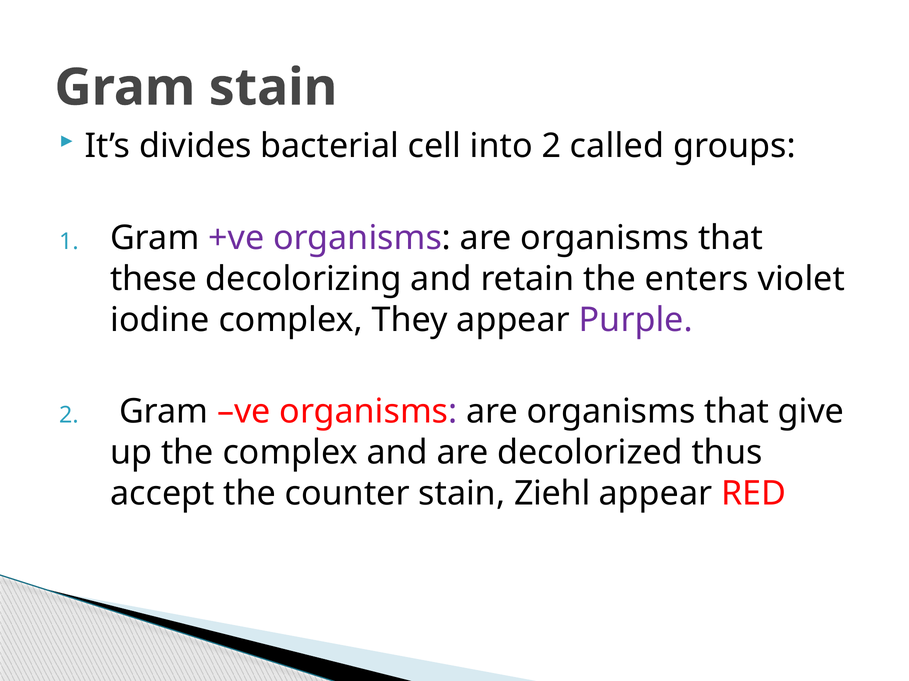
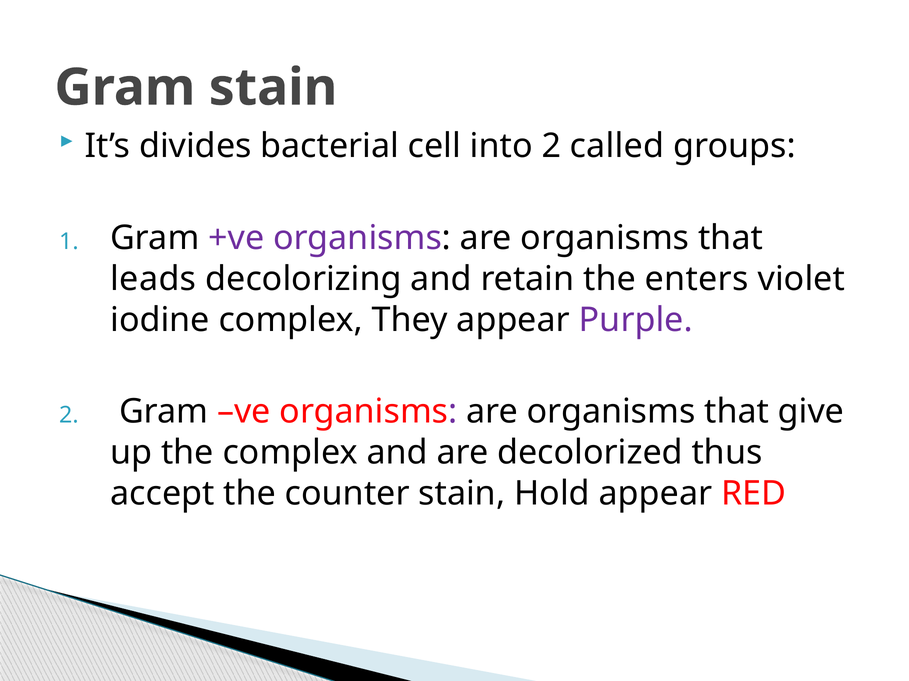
these: these -> leads (153, 279)
Ziehl: Ziehl -> Hold (552, 494)
